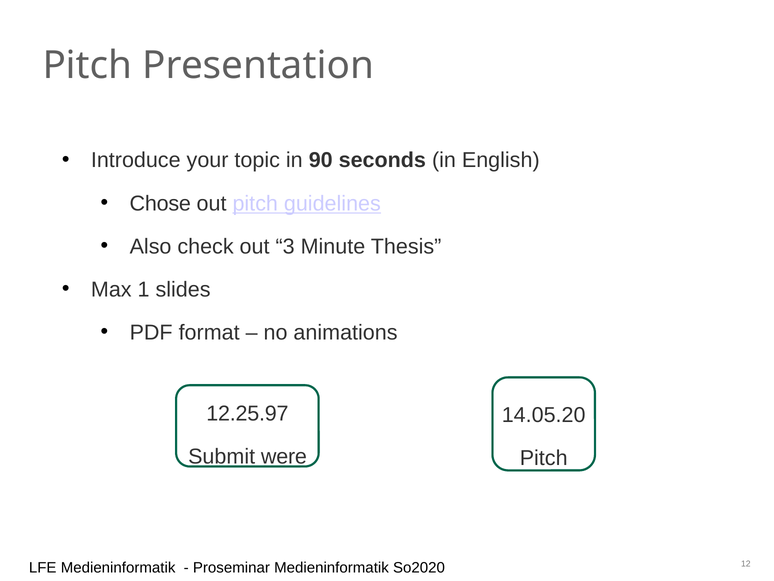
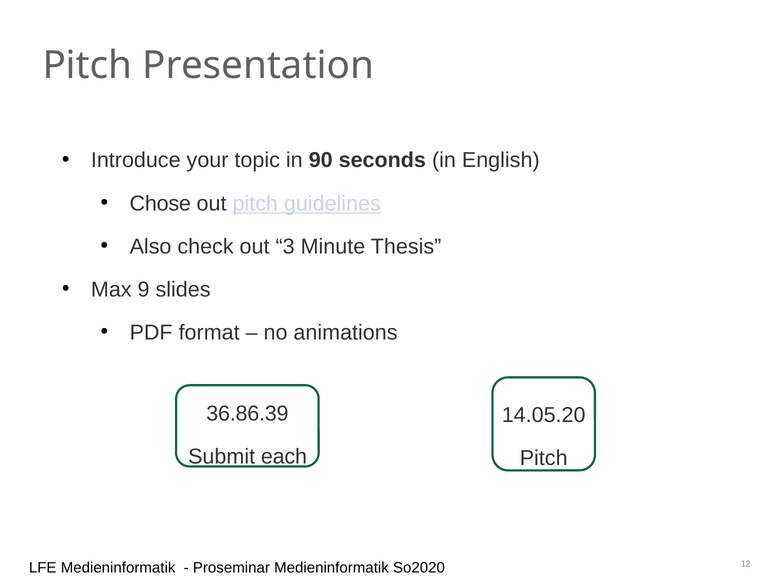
1: 1 -> 9 (144, 289)
12.25.97: 12.25.97 -> 36.86.39 (247, 413)
were: were -> each (284, 456)
